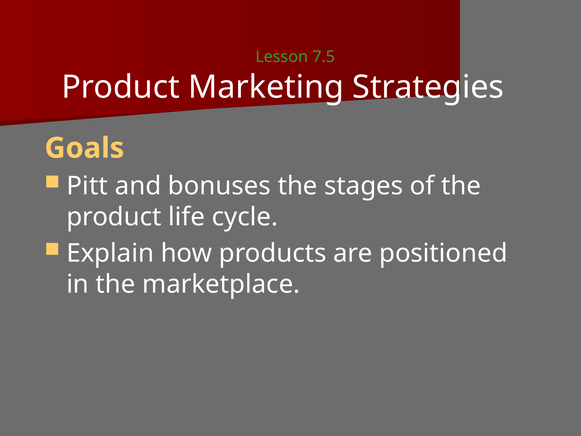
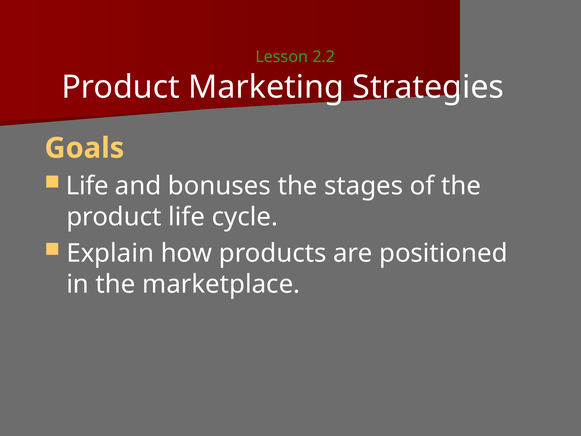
7.5: 7.5 -> 2.2 (324, 57)
Pitt: Pitt -> Life (87, 186)
